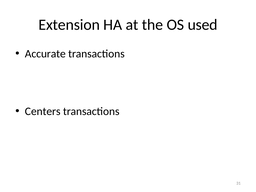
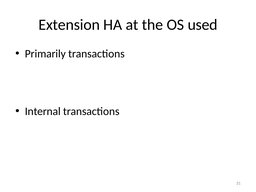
Accurate: Accurate -> Primarily (45, 54)
Centers: Centers -> Internal (43, 111)
